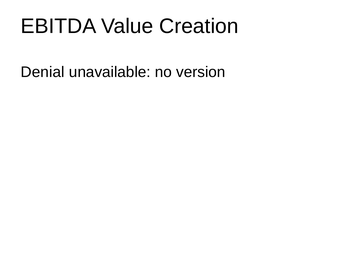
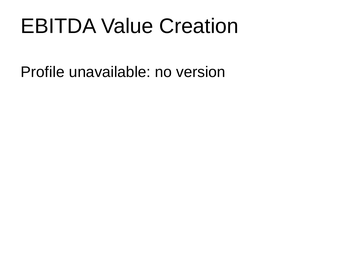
Denial: Denial -> Profile (43, 72)
